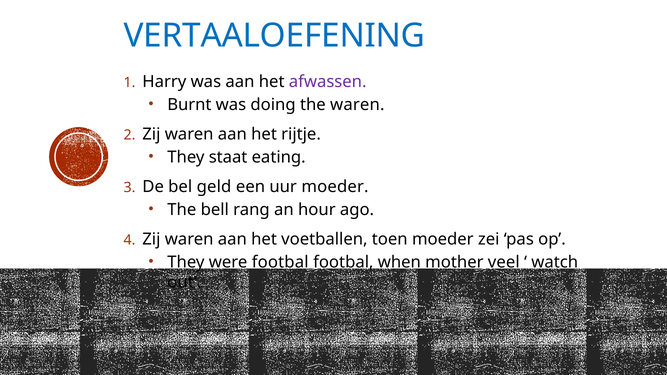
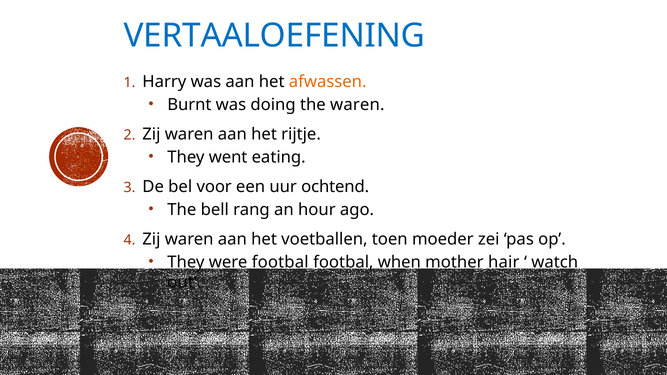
afwassen colour: purple -> orange (328, 82)
staat: staat -> went (228, 157)
geld: geld -> voor (214, 187)
uur moeder: moeder -> ochtend (335, 187)
veel: veel -> hair (504, 262)
